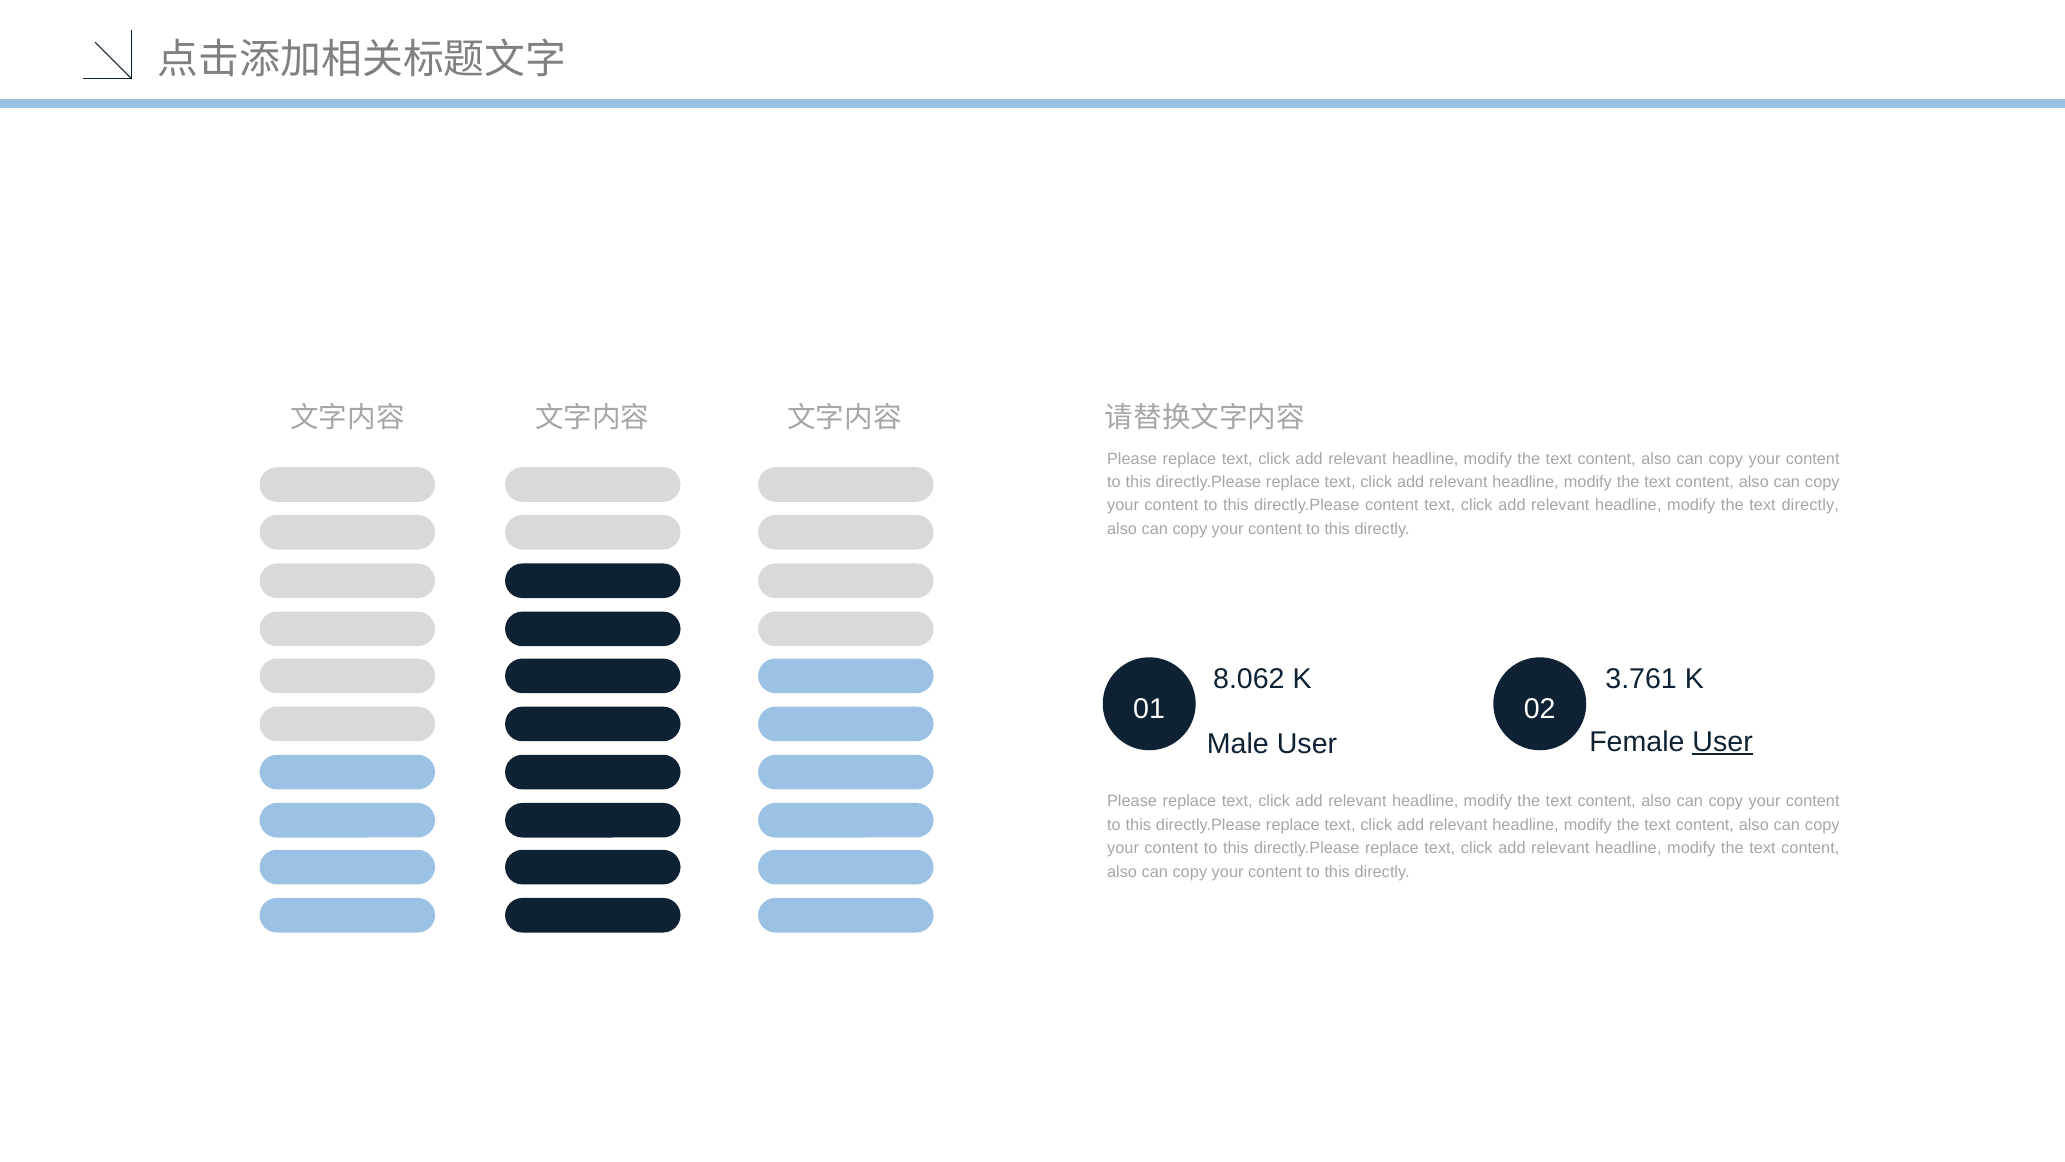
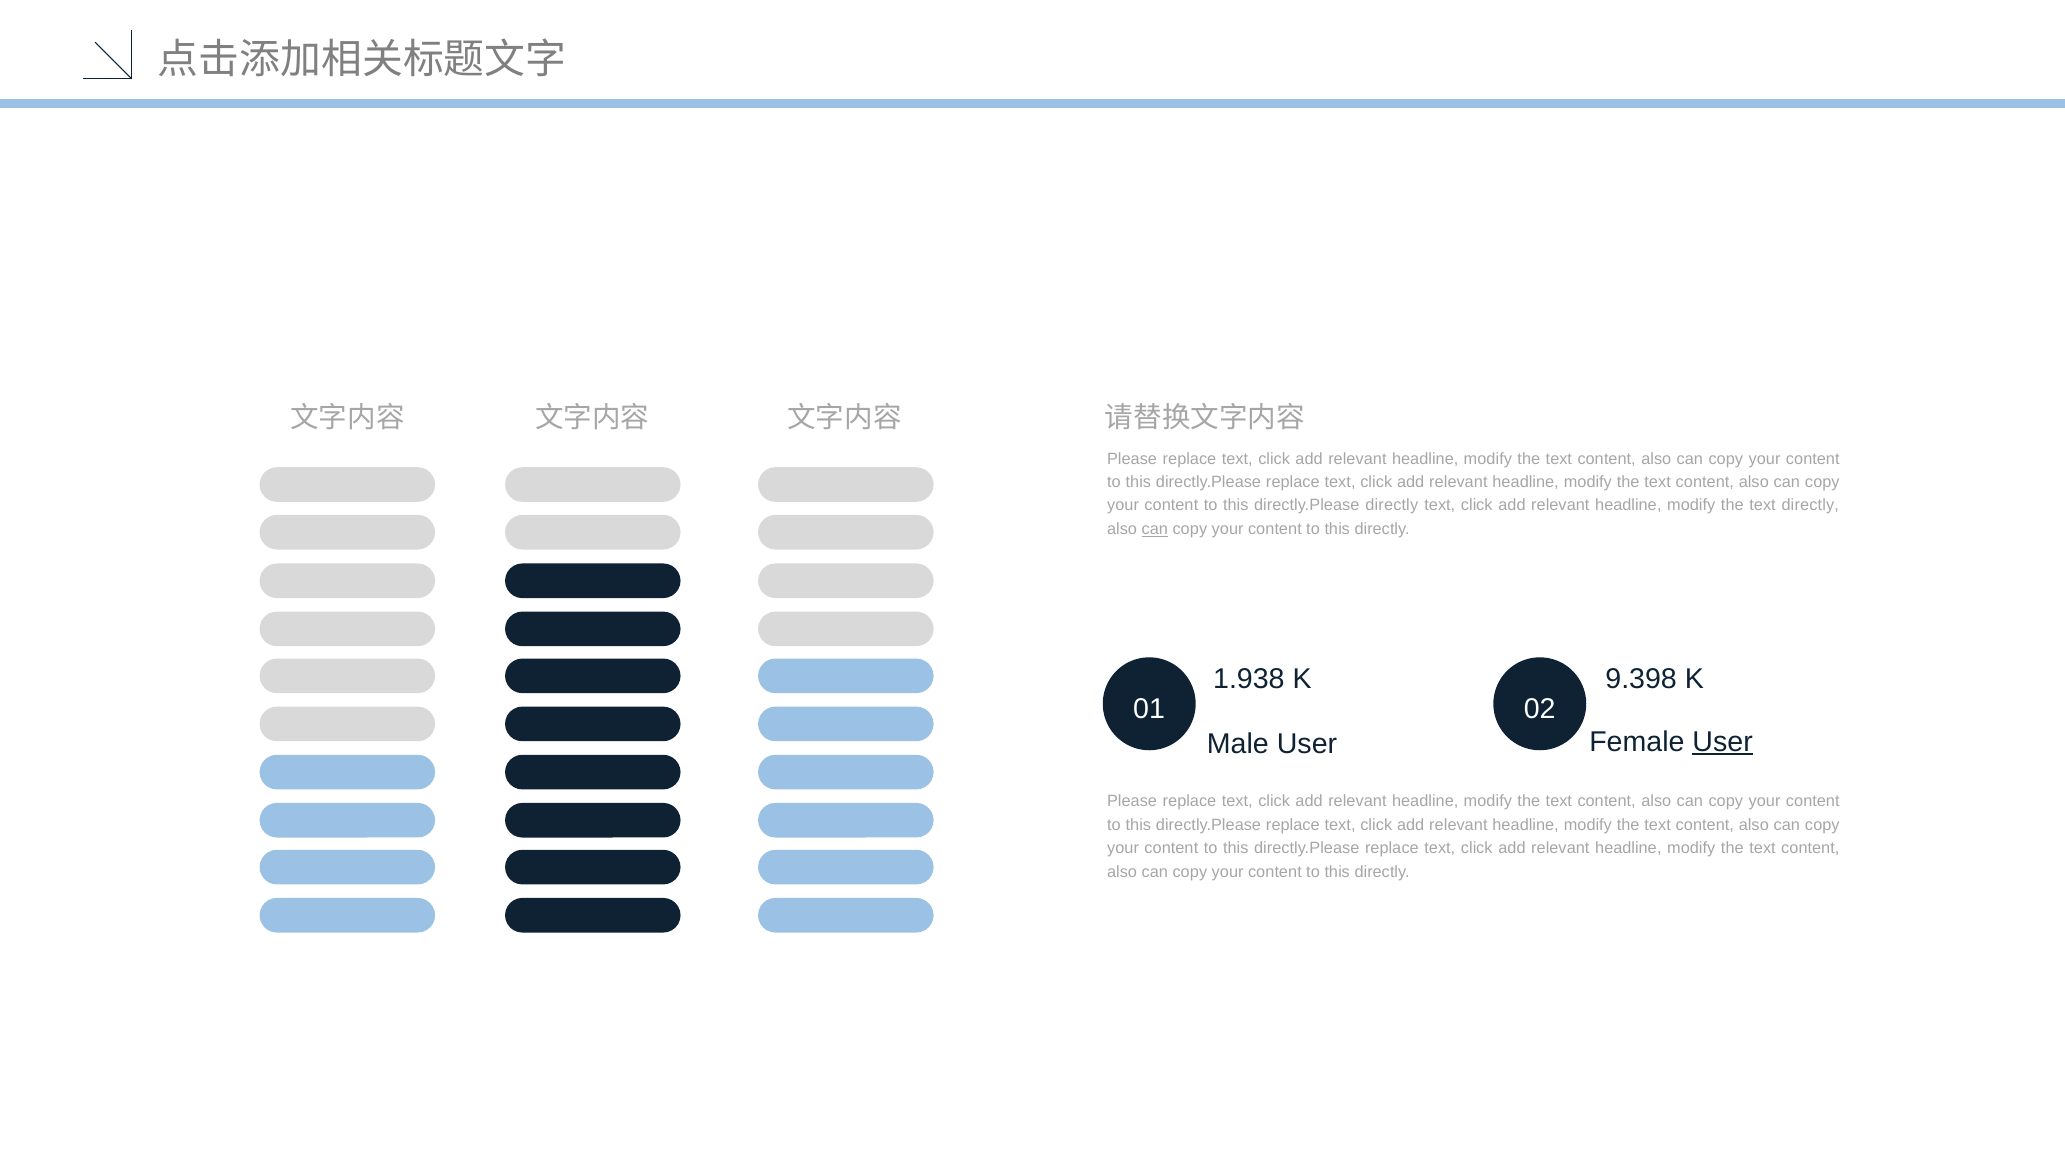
directly.Please content: content -> directly (1392, 505)
can underline: none -> present (1155, 529)
8.062: 8.062 -> 1.938 (1249, 679)
3.761: 3.761 -> 9.398 (1641, 679)
